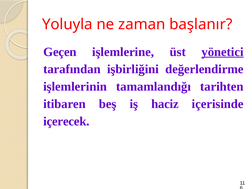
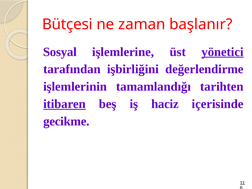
Yoluyla: Yoluyla -> Bütçesi (67, 24)
Geçen: Geçen -> Sosyal (60, 52)
itibaren underline: none -> present (65, 104)
içerecek: içerecek -> gecikme (66, 121)
